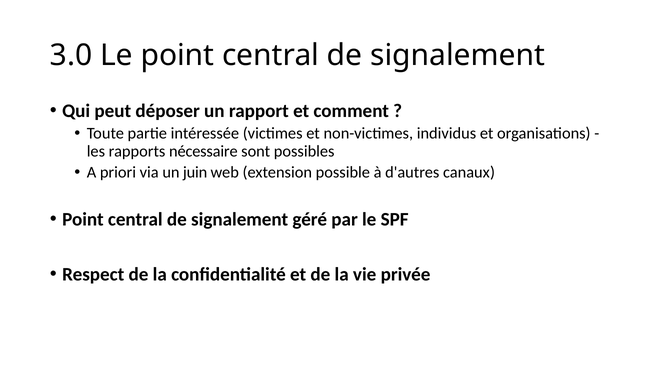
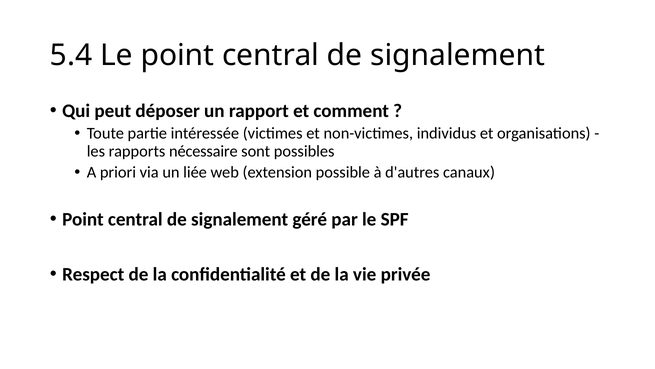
3.0: 3.0 -> 5.4 (71, 55)
juin: juin -> liée (195, 172)
